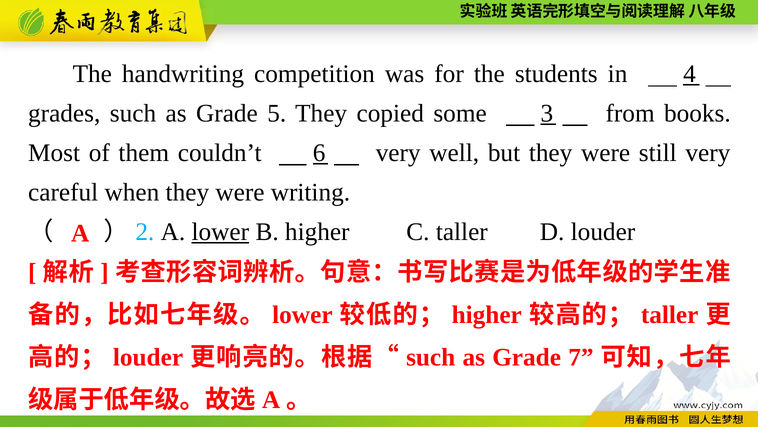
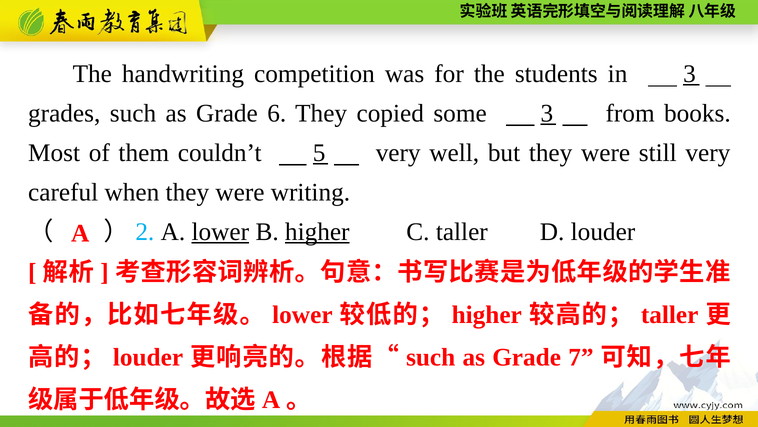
in 4: 4 -> 3 (690, 74)
5: 5 -> 6 (277, 113)
6: 6 -> 5 (319, 152)
higher underline: none -> present (317, 232)
